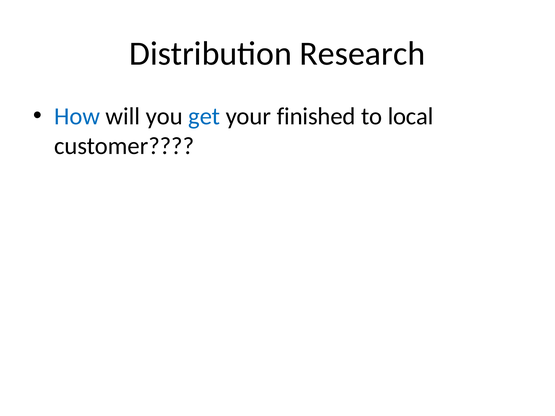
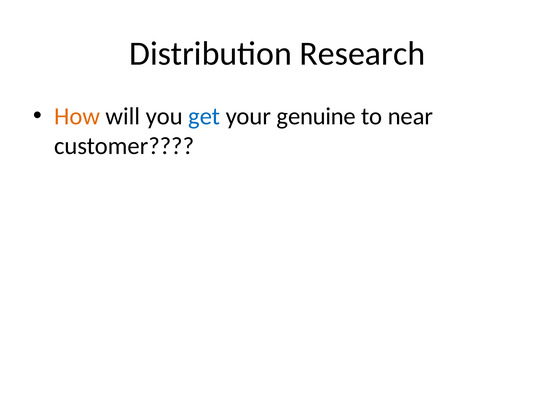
How colour: blue -> orange (77, 116)
finished: finished -> genuine (316, 116)
local: local -> near (410, 116)
